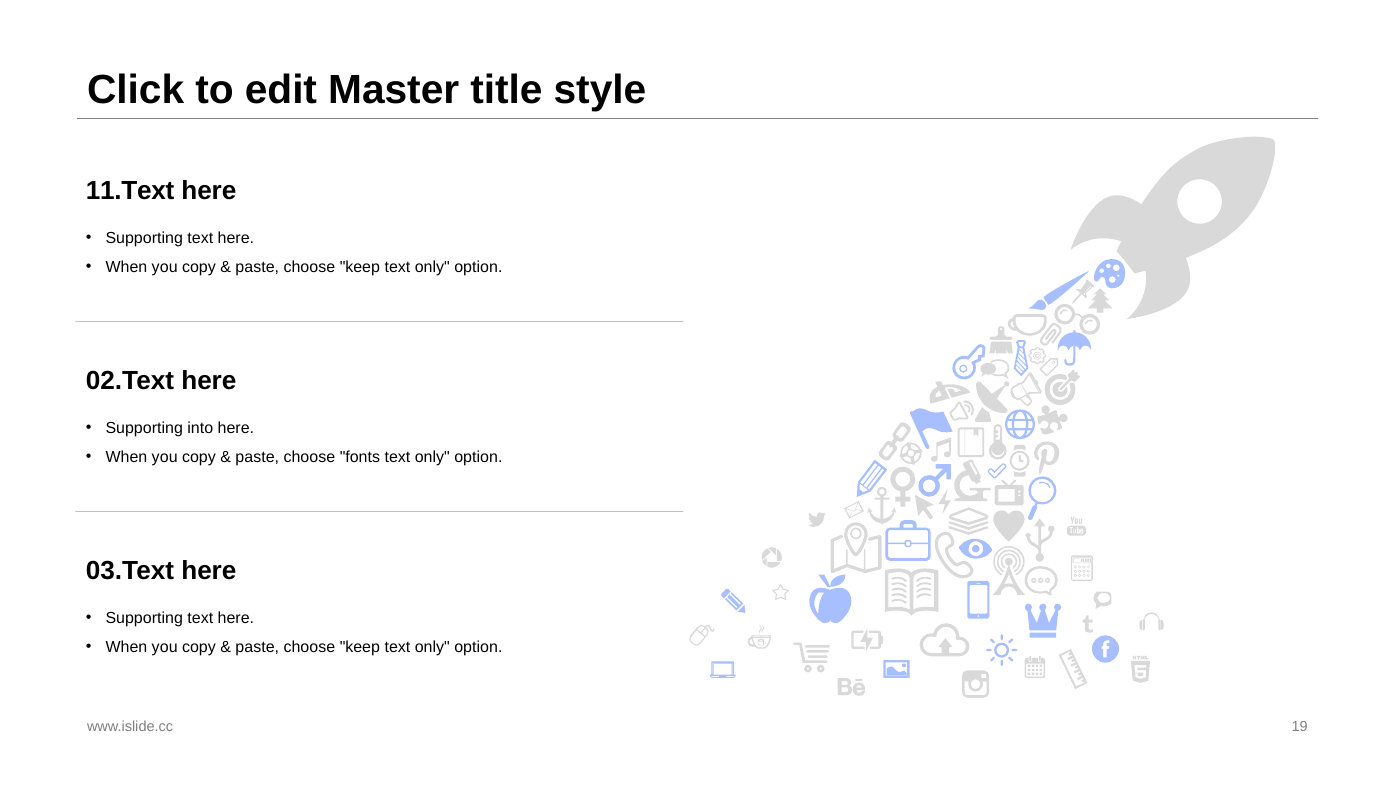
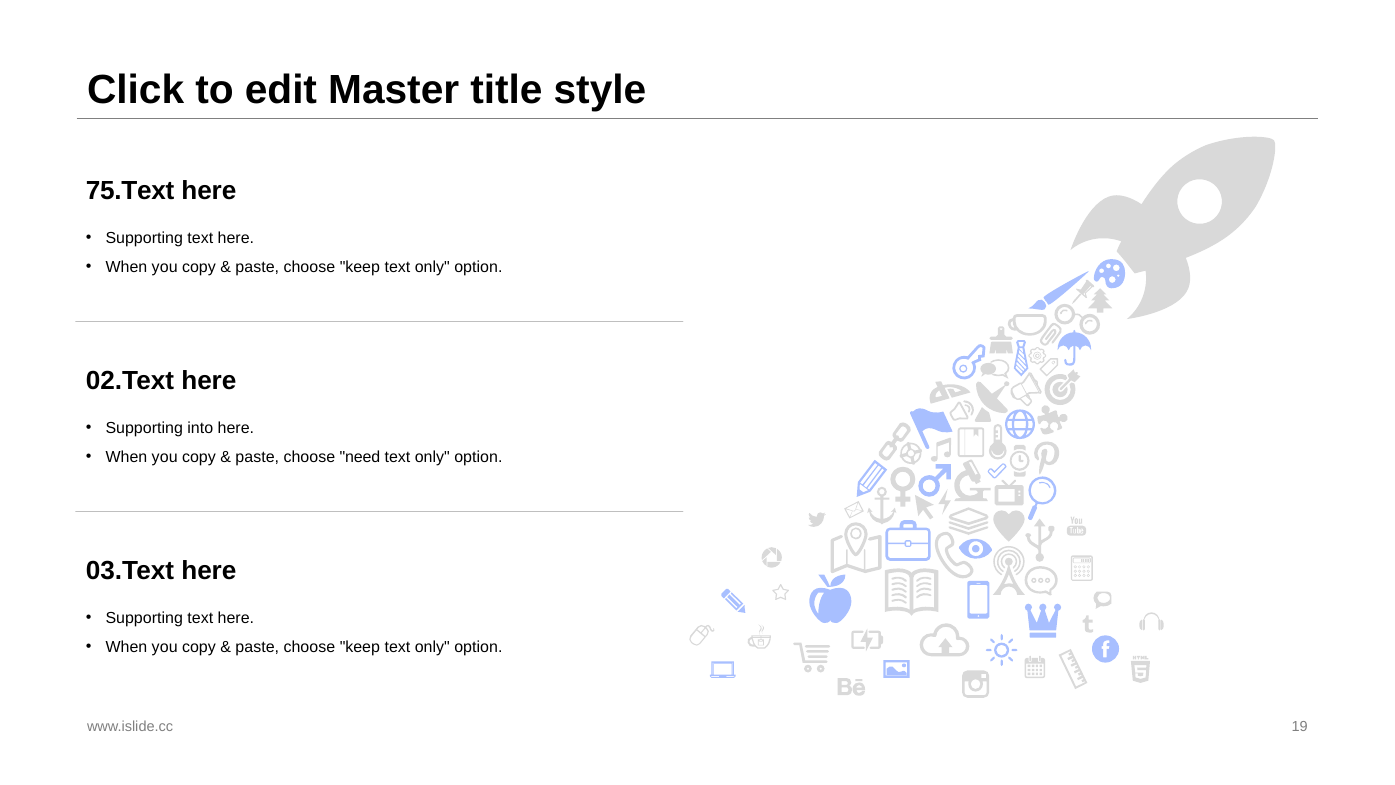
11.Text: 11.Text -> 75.Text (130, 191)
fonts: fonts -> need (360, 457)
